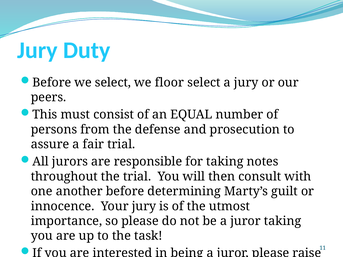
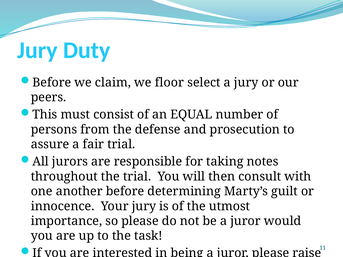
we select: select -> claim (113, 83)
juror taking: taking -> would (283, 221)
